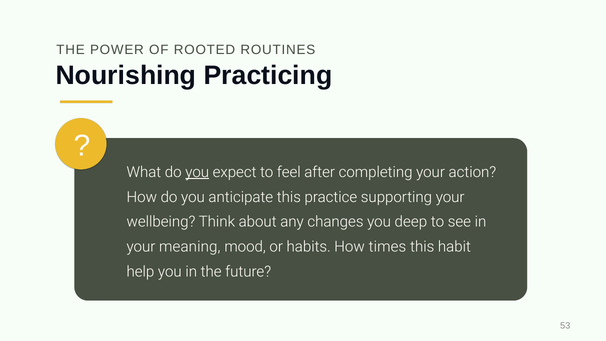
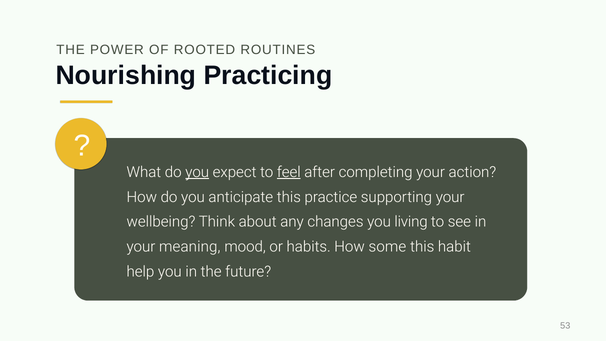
feel underline: none -> present (289, 172)
deep: deep -> living (411, 222)
times: times -> some (387, 247)
